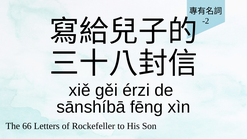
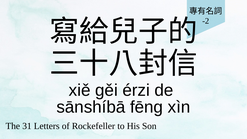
66: 66 -> 31 (27, 126)
